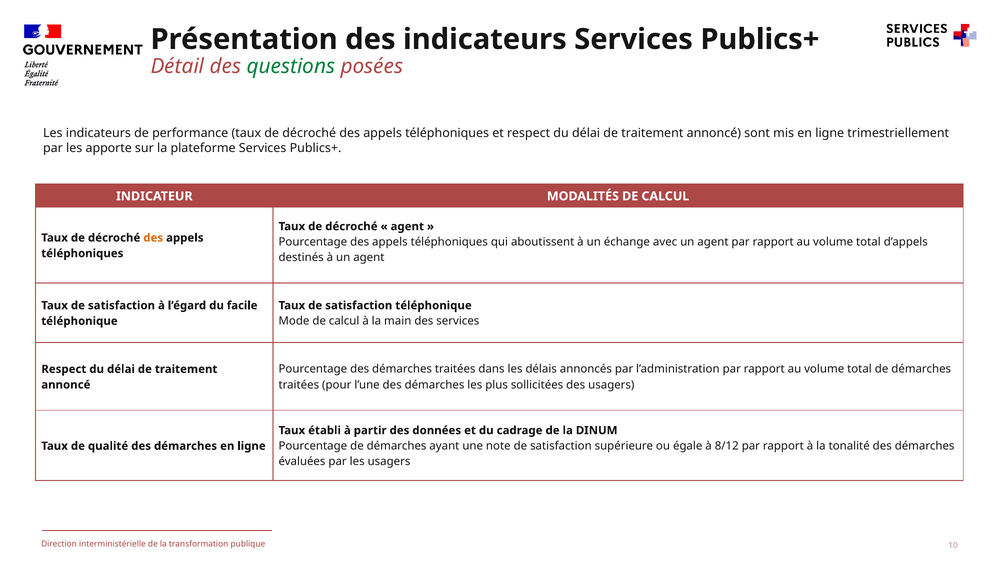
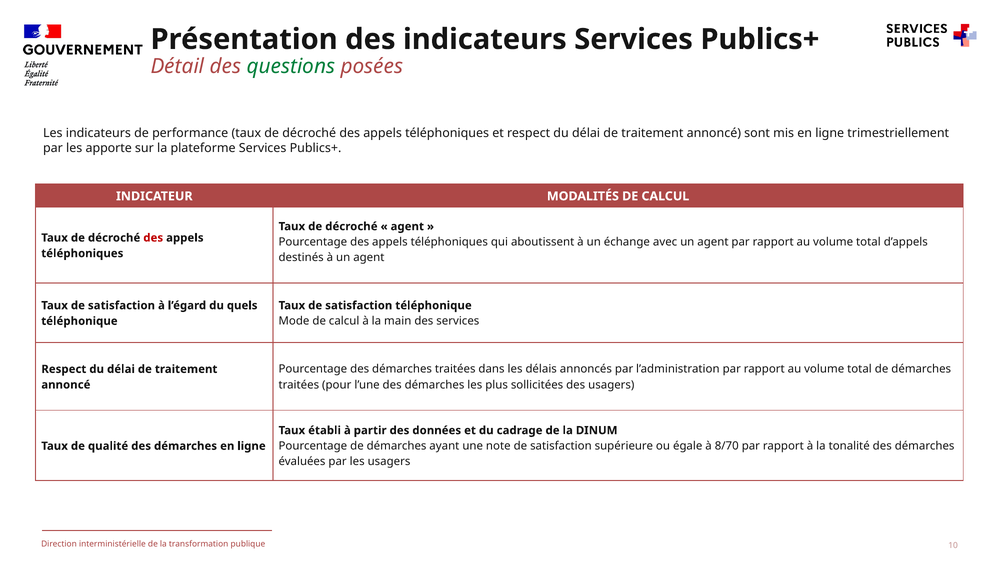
des colour: orange -> red (153, 238)
facile: facile -> quels (242, 305)
8/12: 8/12 -> 8/70 (727, 446)
